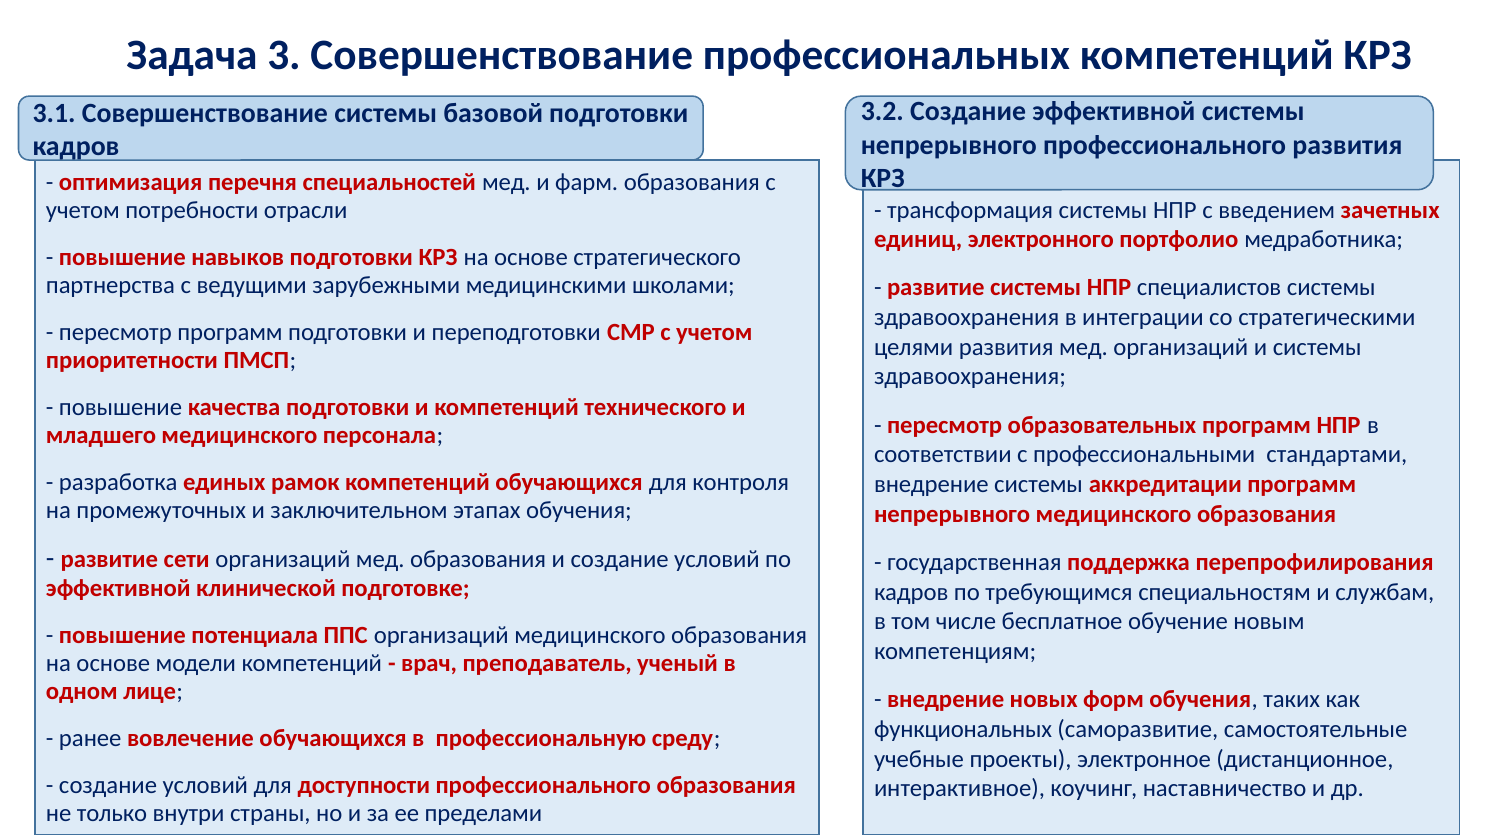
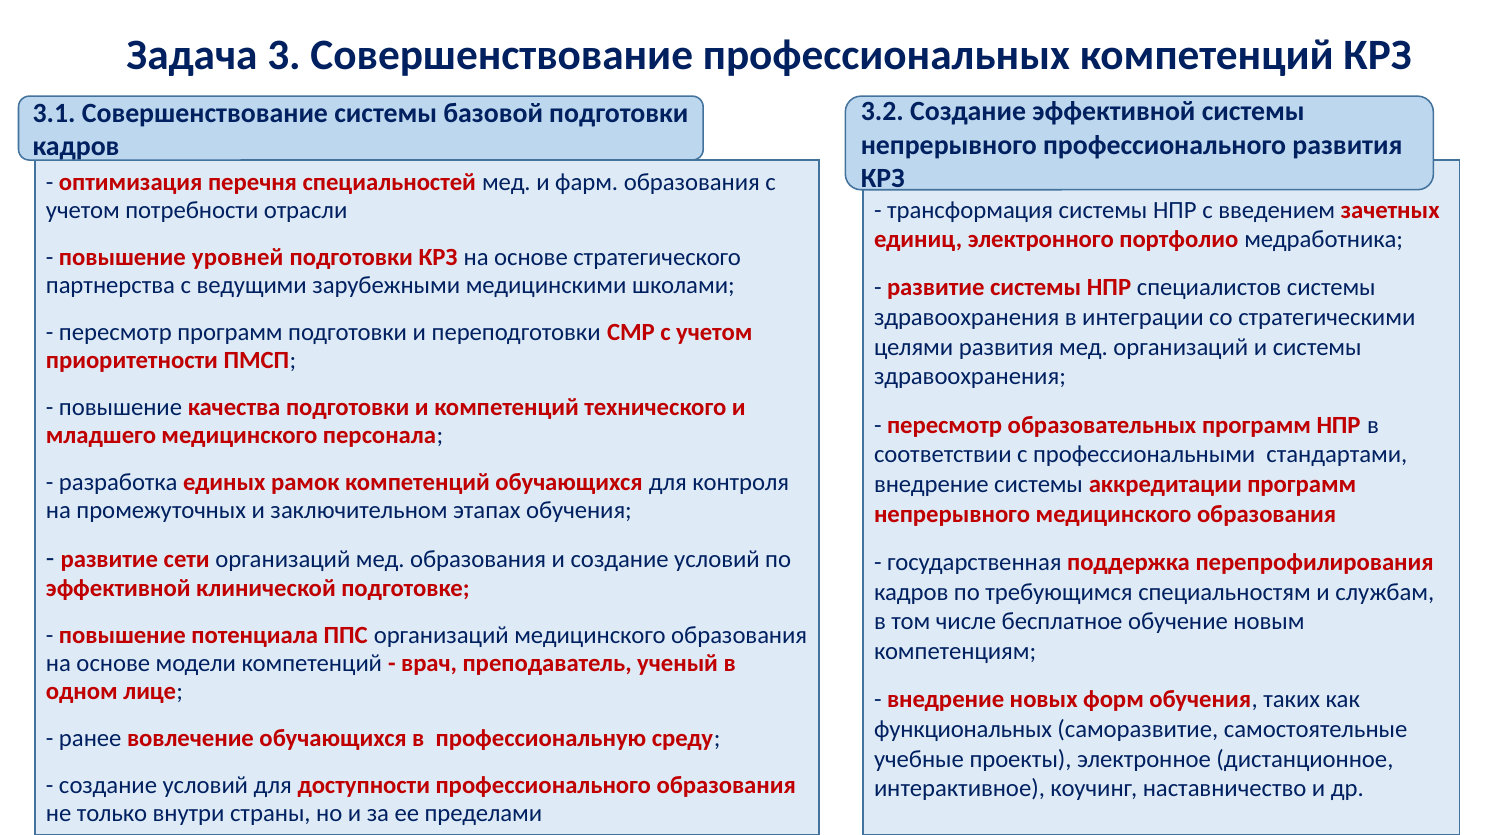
навыков: навыков -> уровней (238, 257)
